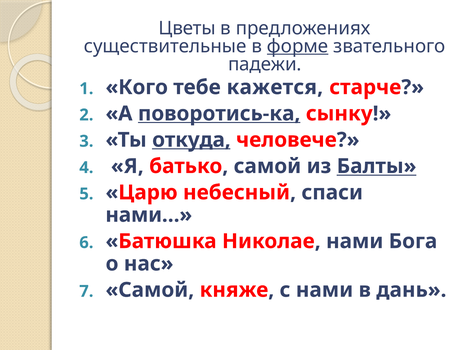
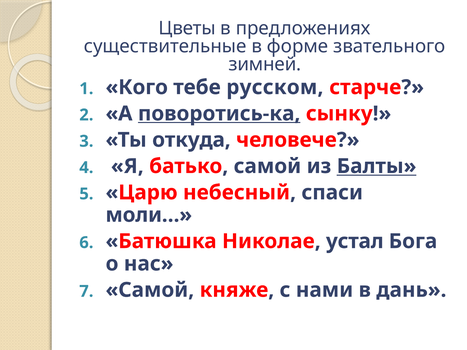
форме underline: present -> none (298, 46)
падежи: падежи -> зимней (265, 64)
кажется: кажется -> русском (275, 87)
откуда underline: present -> none (191, 140)
нами…: нами… -> моли… (149, 215)
Николае нами: нами -> устал (355, 241)
